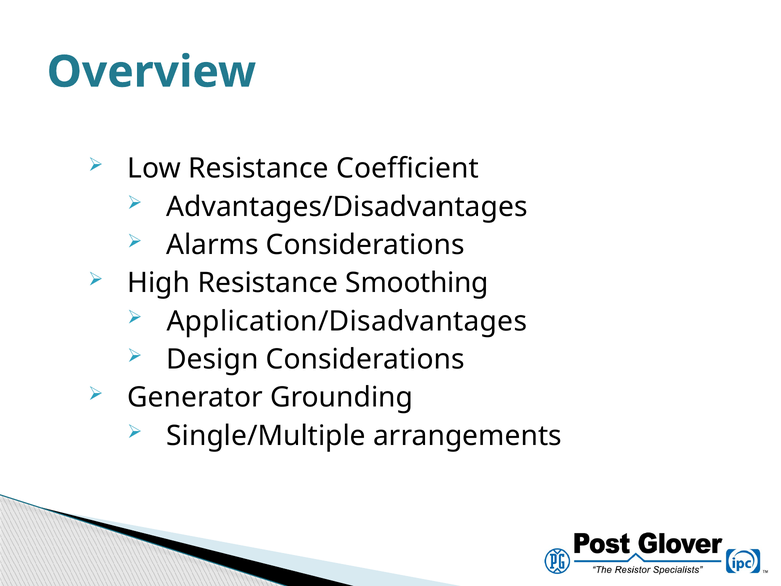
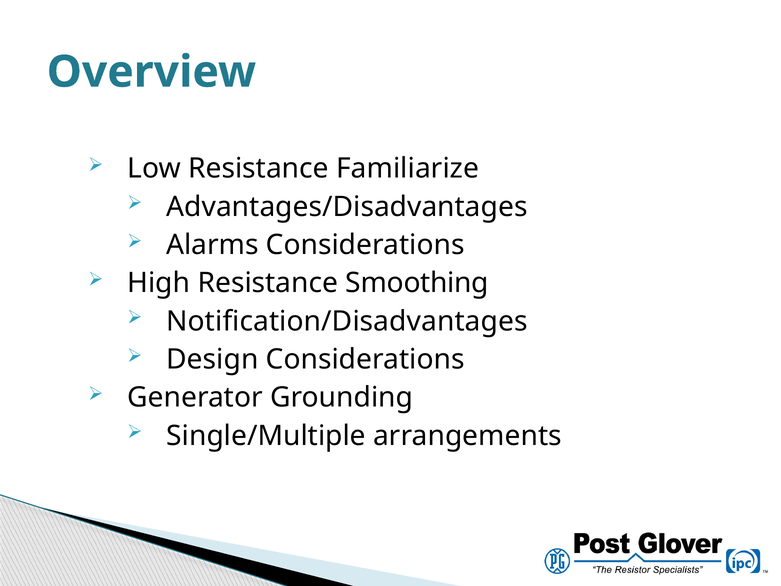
Coefficient: Coefficient -> Familiarize (408, 169)
Application/Disadvantages: Application/Disadvantages -> Notification/Disadvantages (347, 321)
